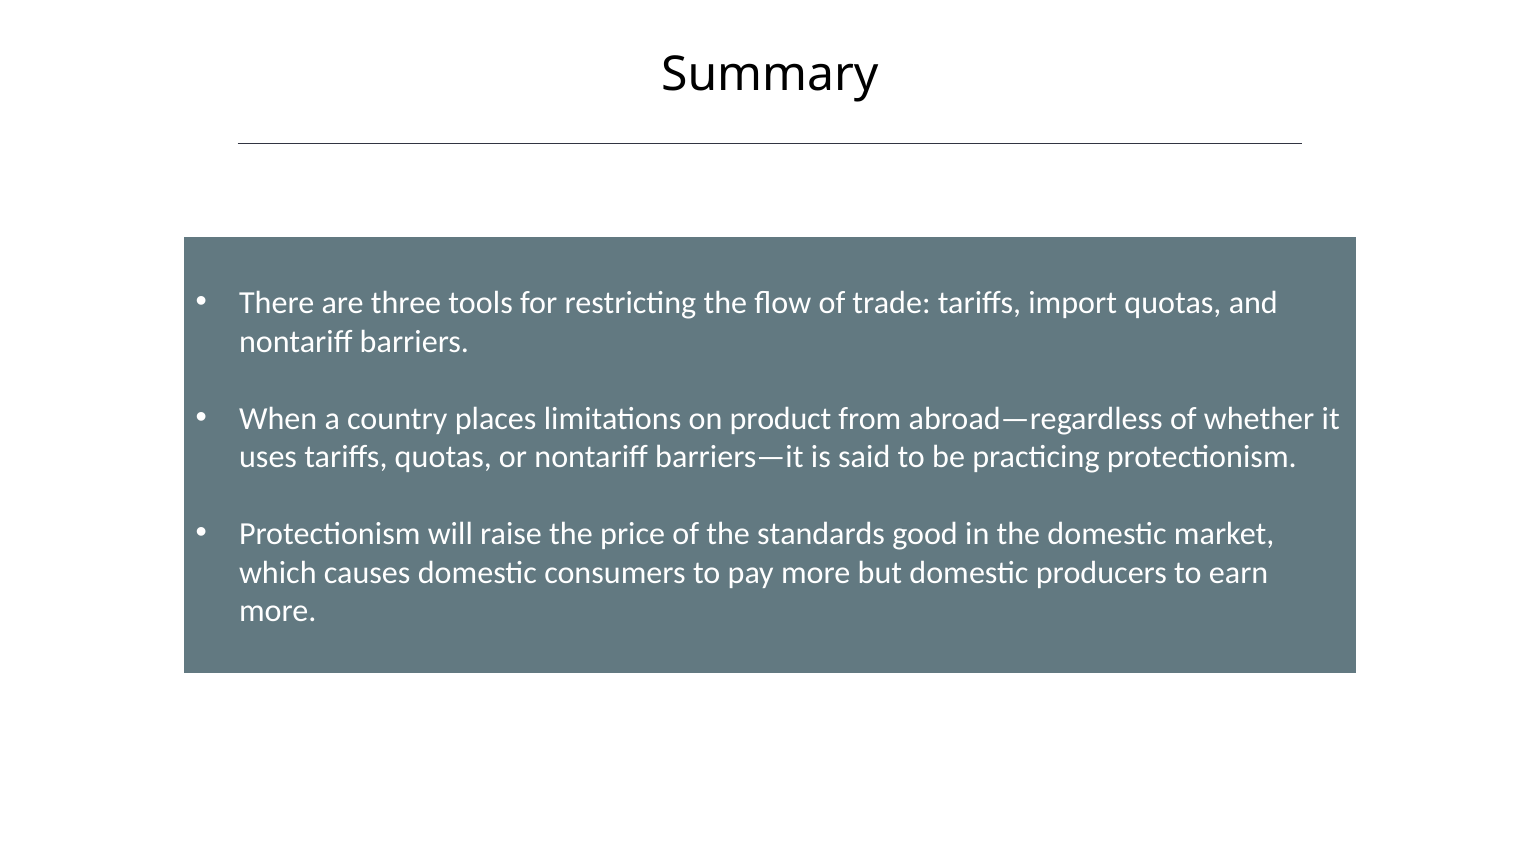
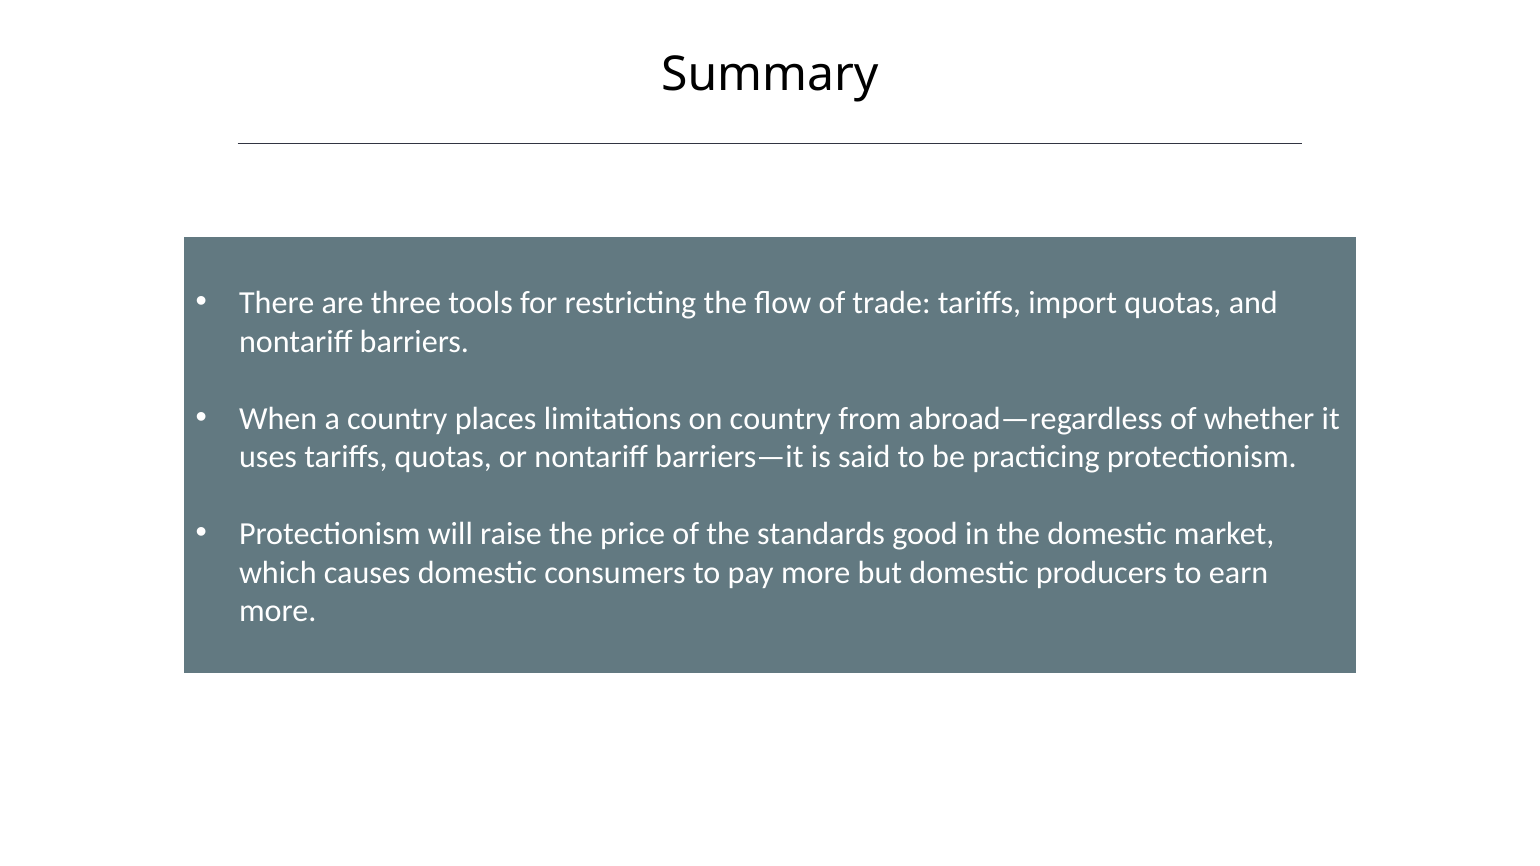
on product: product -> country (780, 419)
